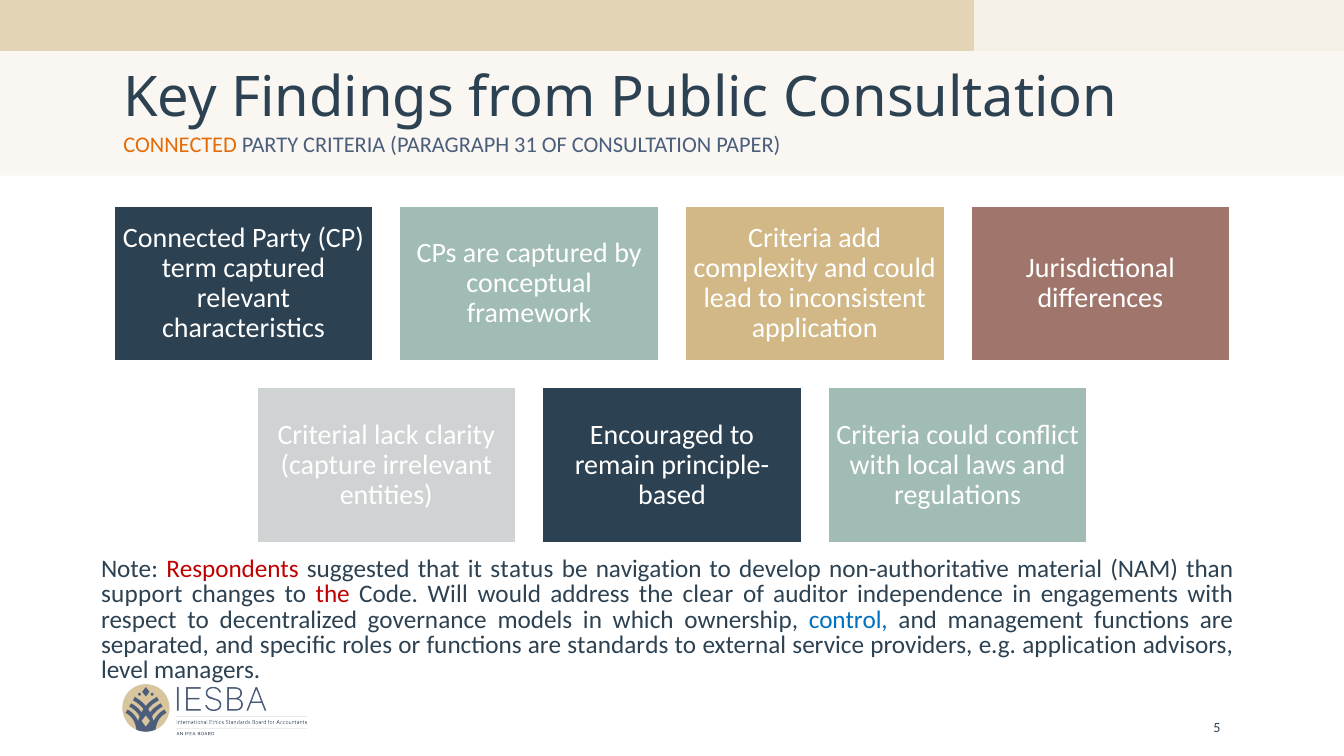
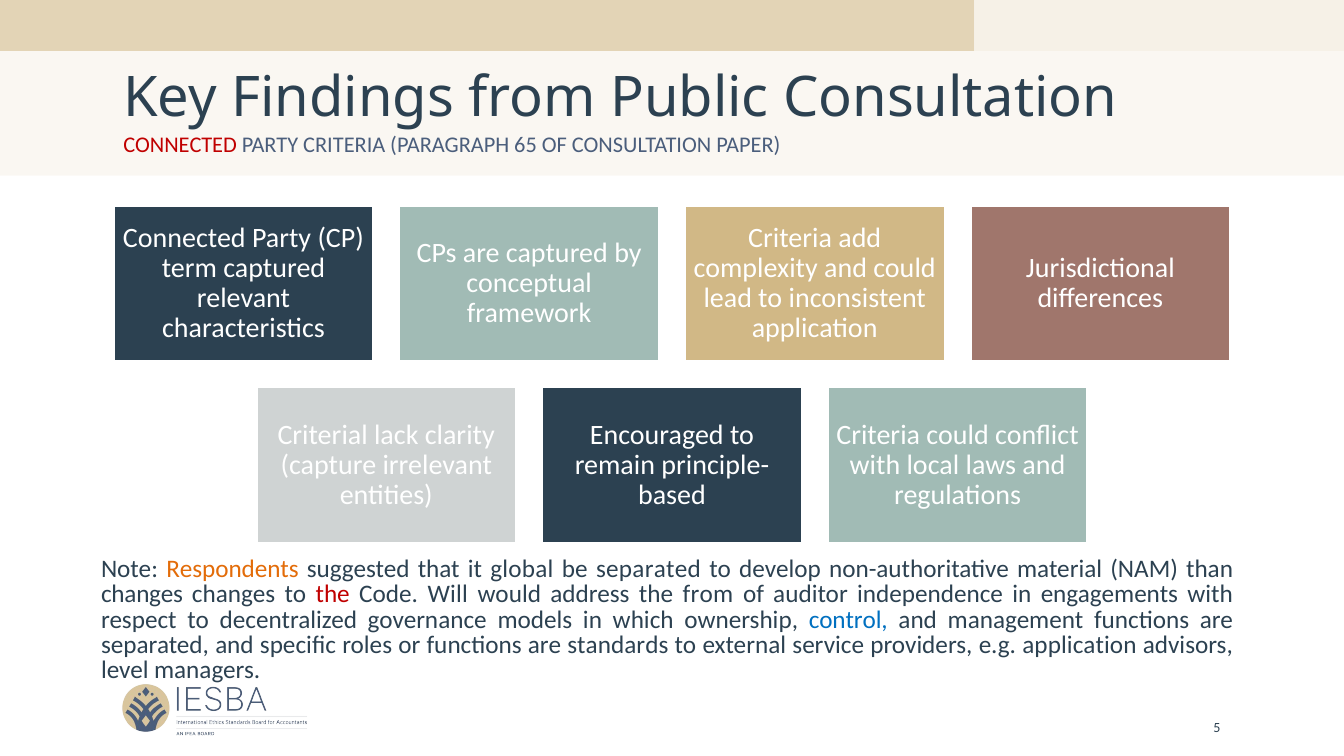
CONNECTED colour: orange -> red (180, 145)
31: 31 -> 65 (526, 145)
Respondents colour: red -> orange (232, 569)
status: status -> global (522, 569)
be navigation: navigation -> separated (648, 569)
support: support -> changes (142, 595)
the clear: clear -> from (708, 595)
